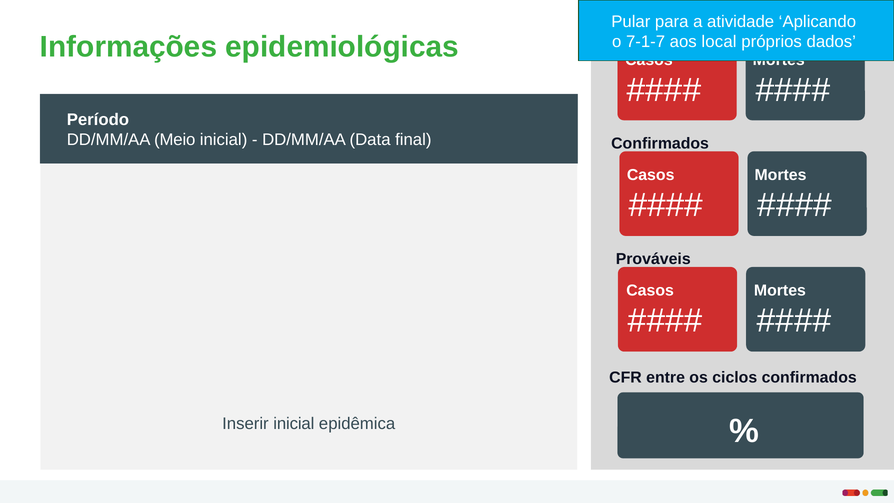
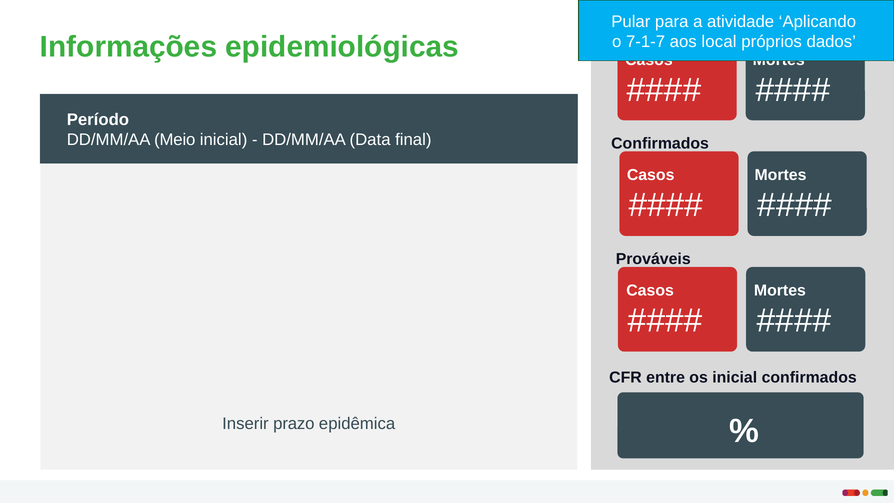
os ciclos: ciclos -> inicial (735, 377)
Inserir inicial: inicial -> prazo (294, 424)
